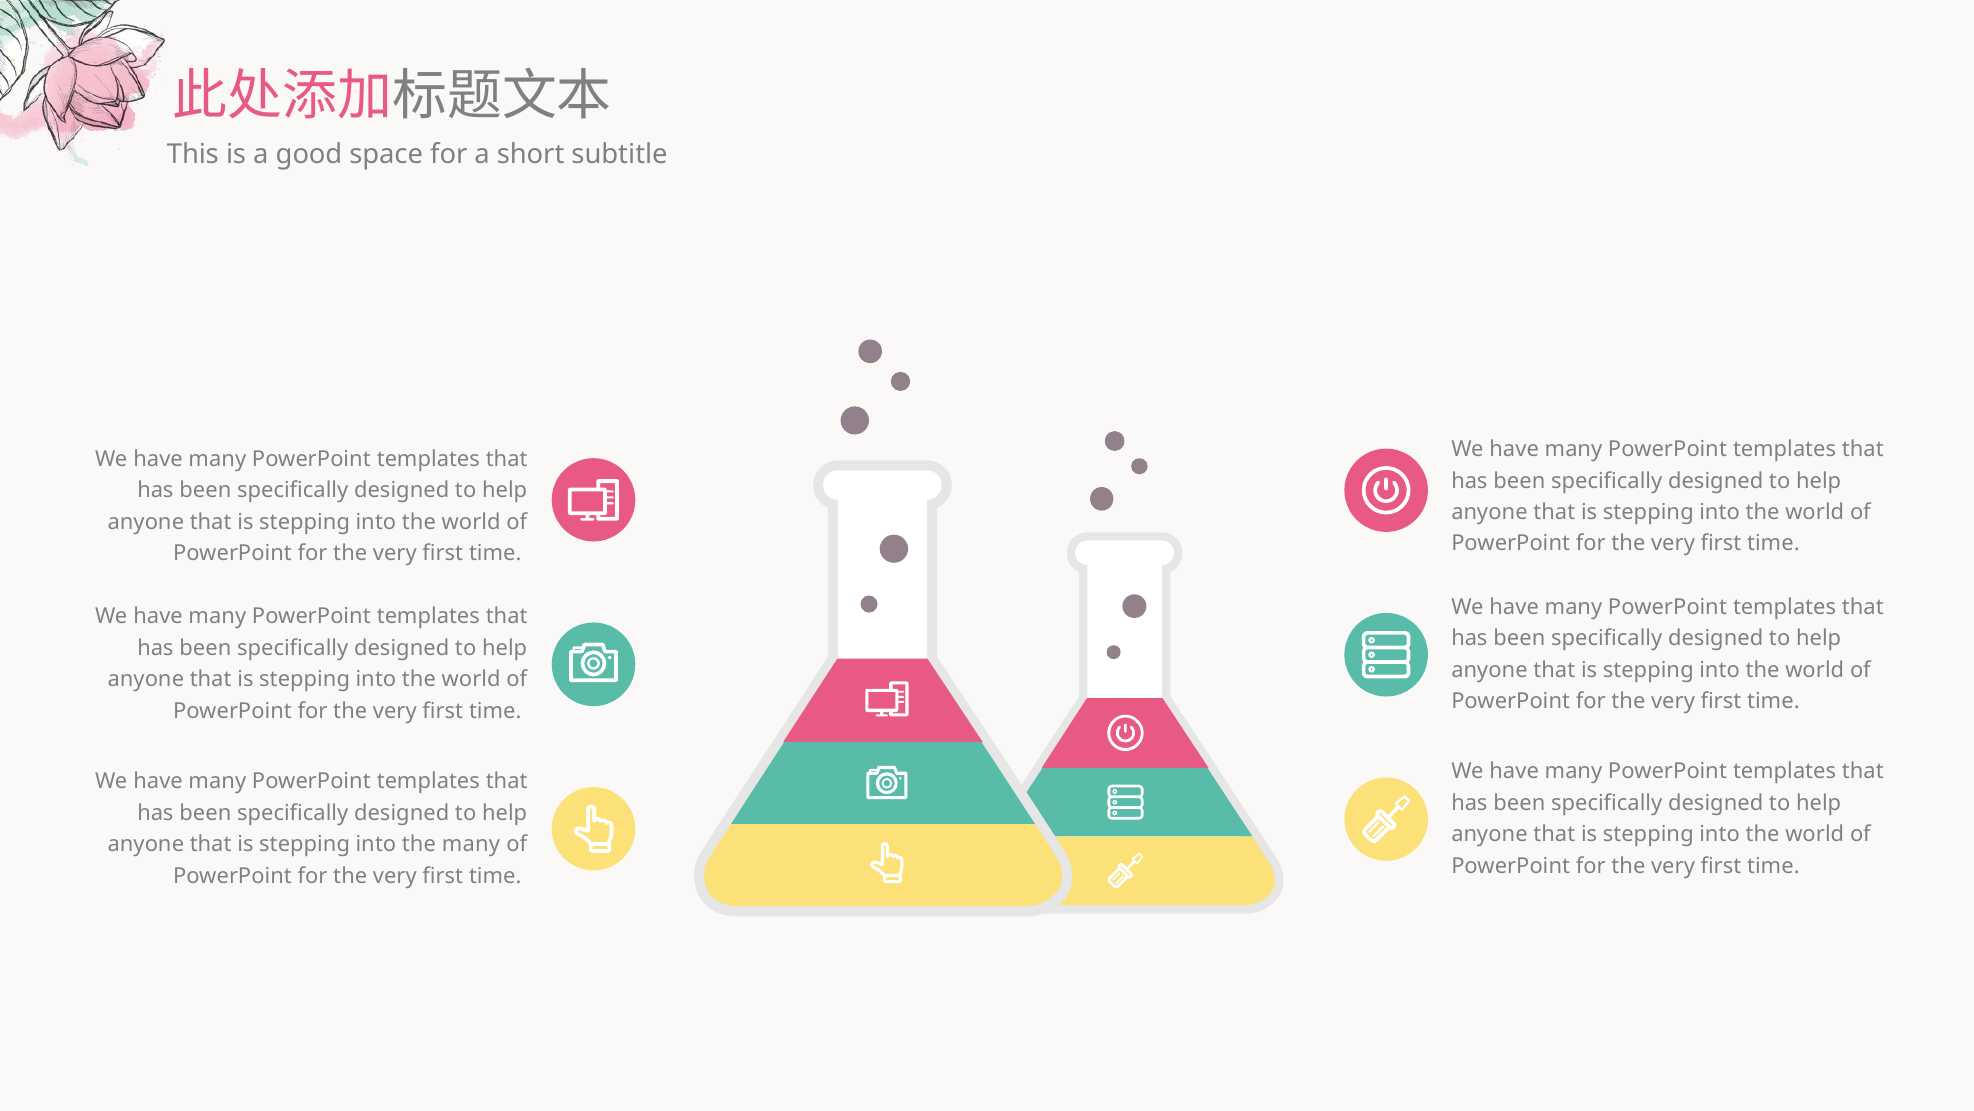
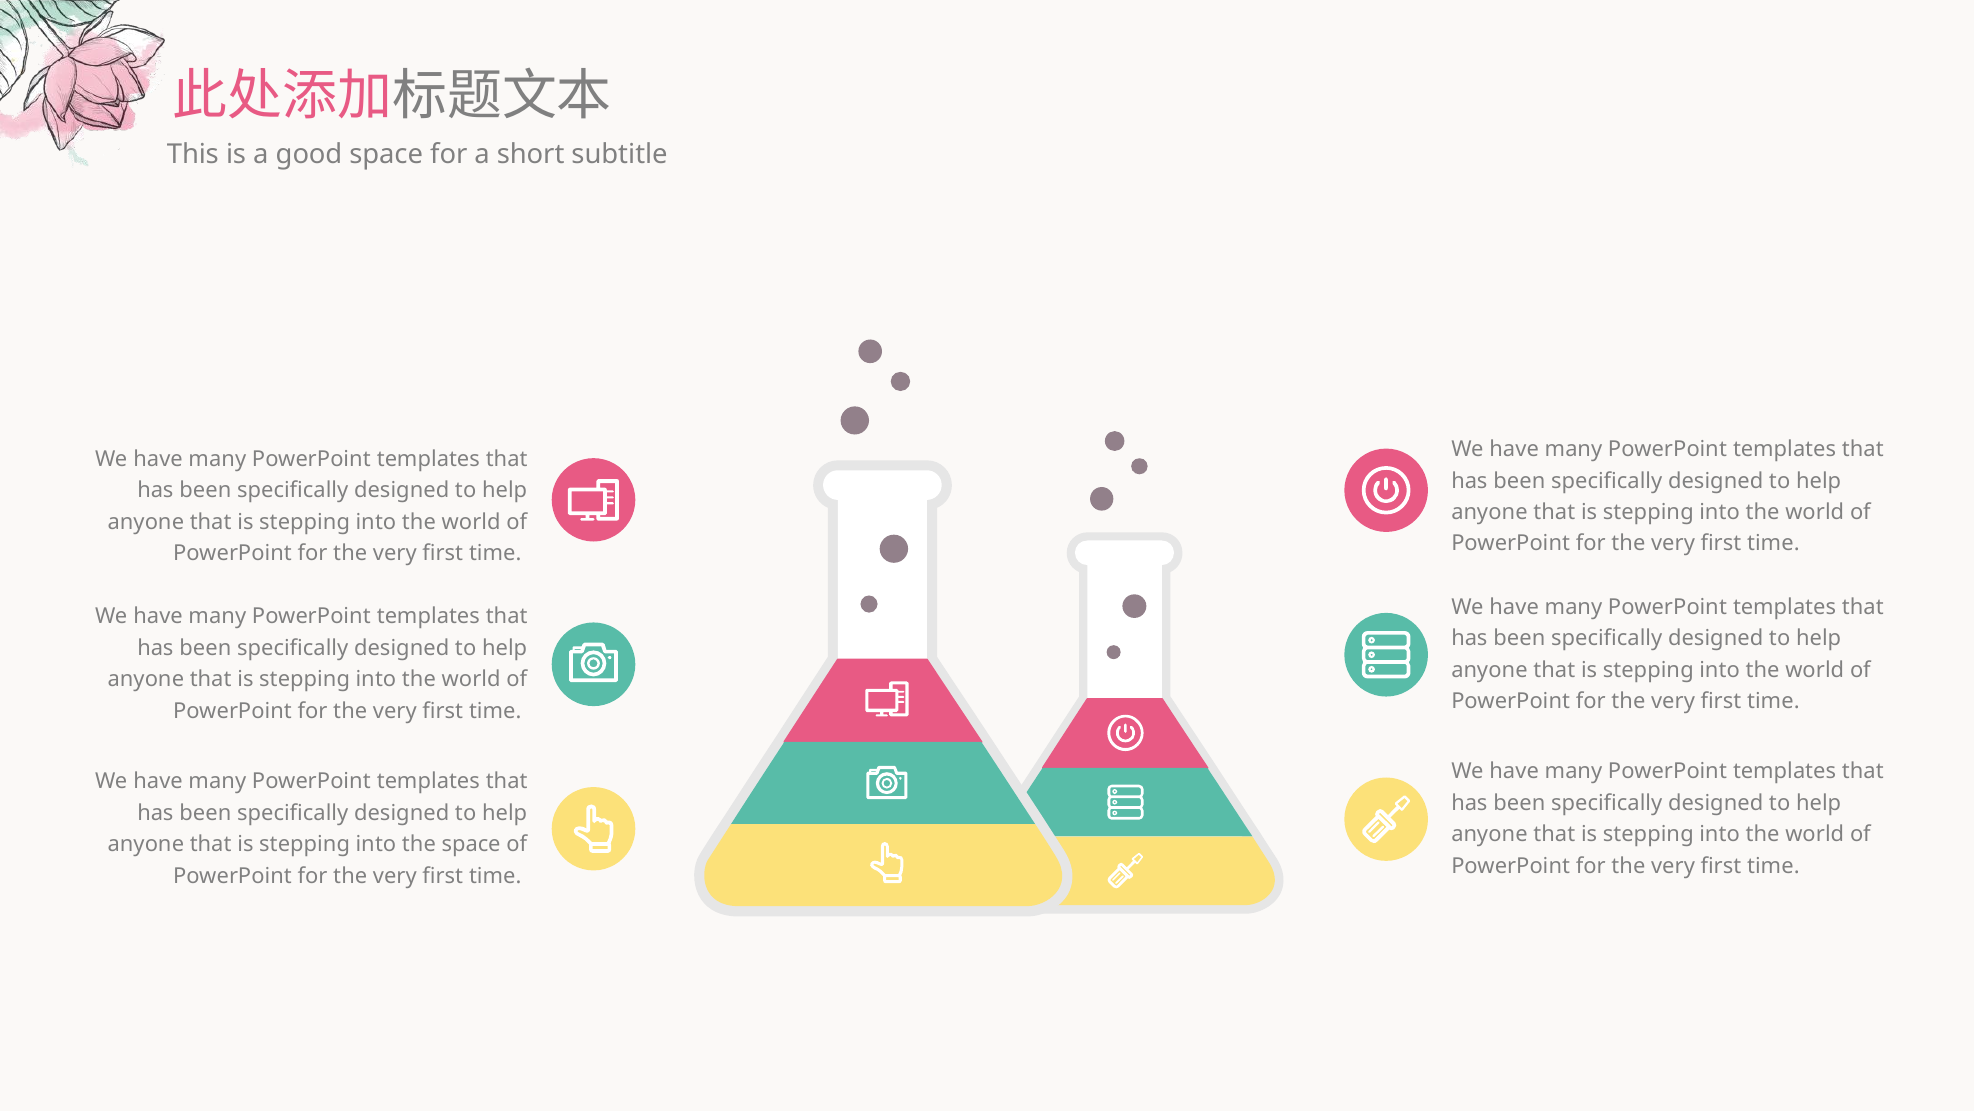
the many: many -> space (471, 844)
